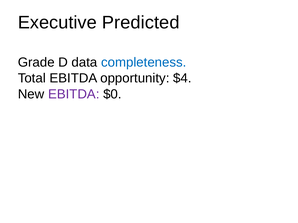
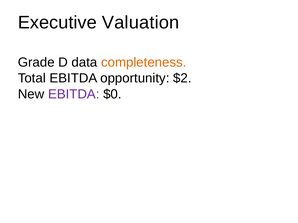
Predicted: Predicted -> Valuation (141, 23)
completeness colour: blue -> orange (144, 62)
$4: $4 -> $2 (182, 78)
